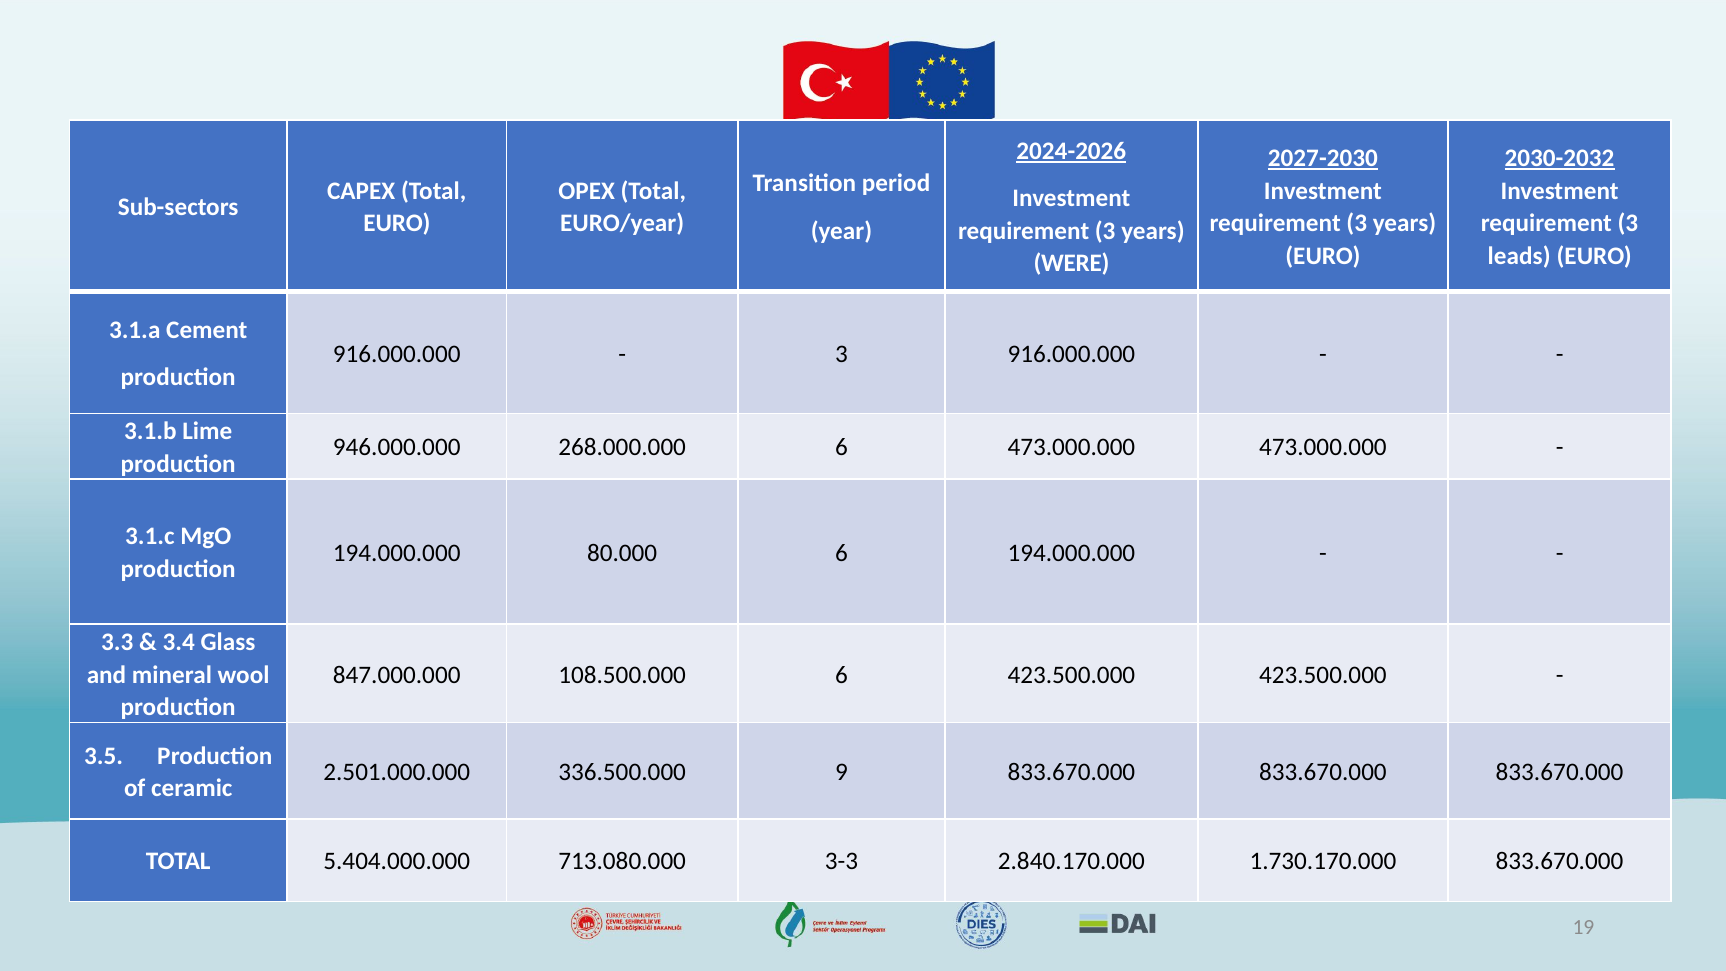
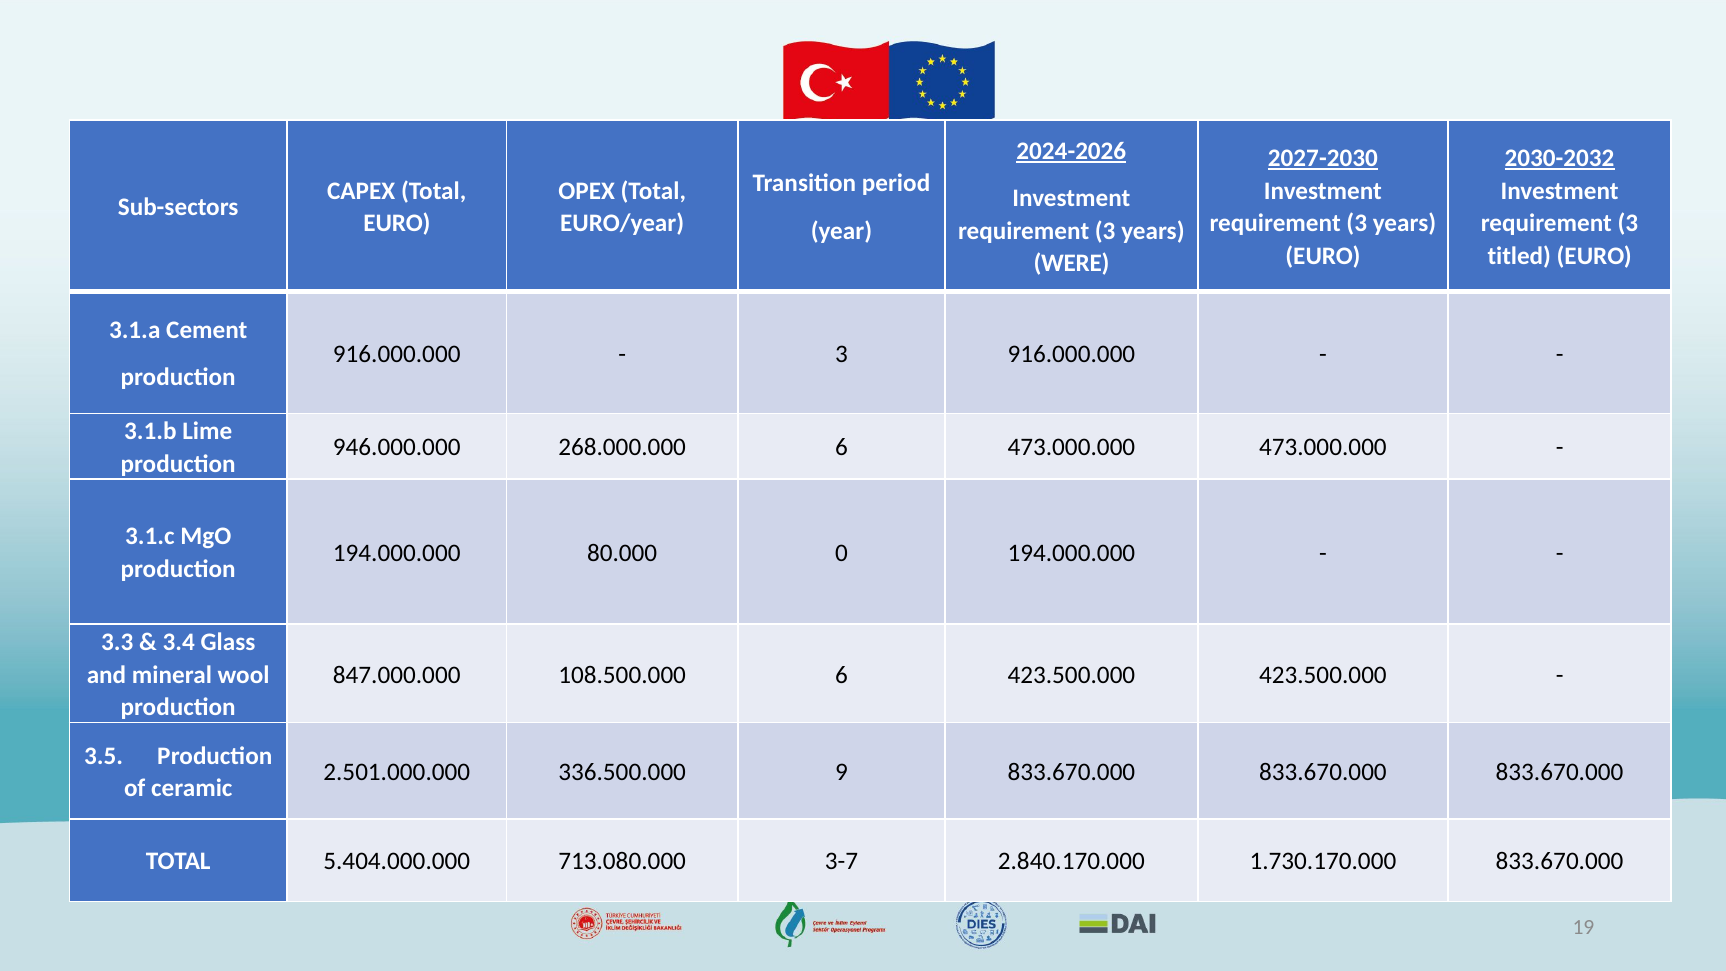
leads: leads -> titled (1519, 256)
80.000 6: 6 -> 0 (842, 553)
3-3: 3-3 -> 3-7 (842, 861)
